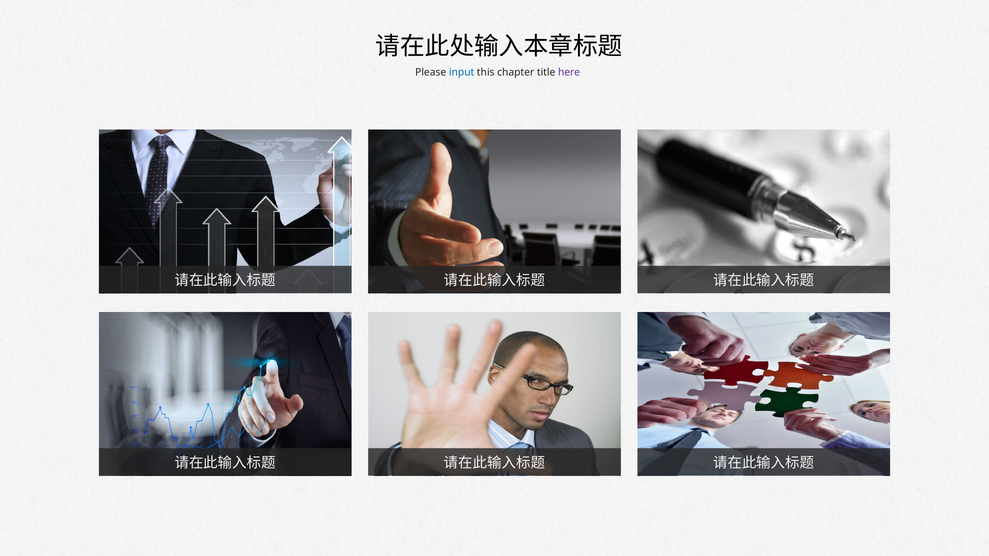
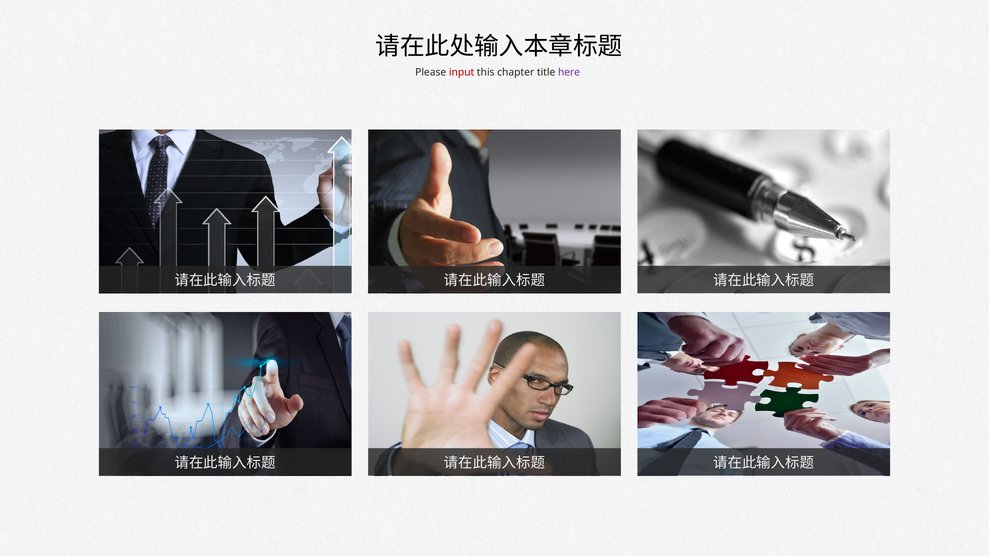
input colour: blue -> red (462, 73)
